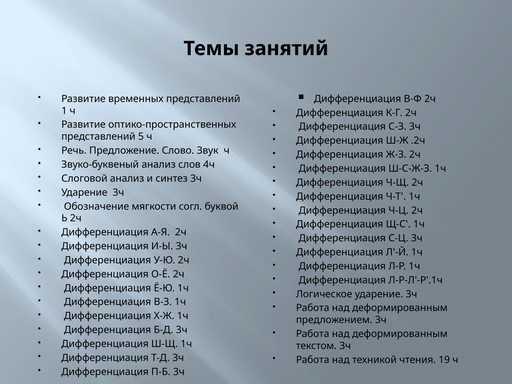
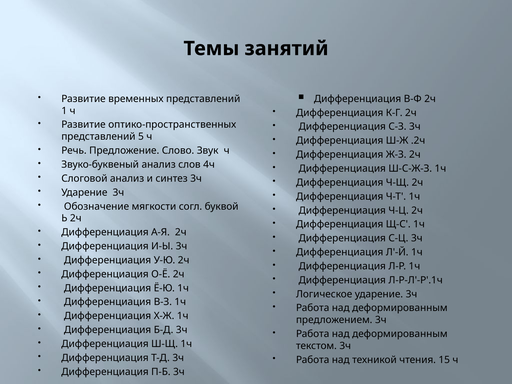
19: 19 -> 15 (444, 360)
